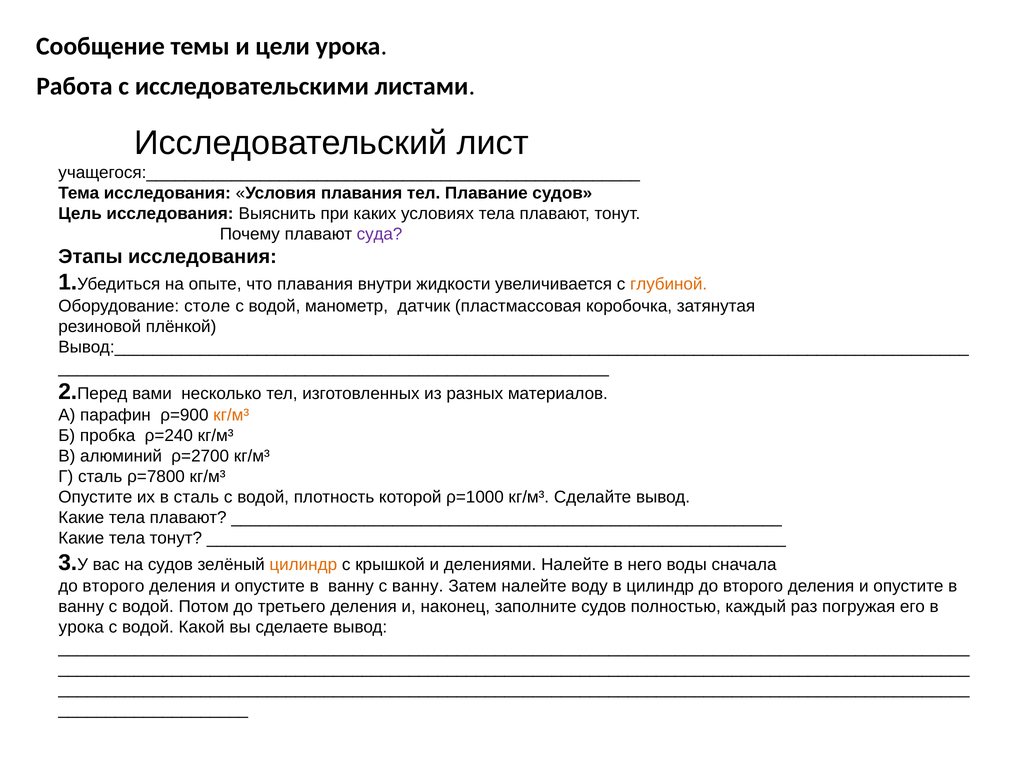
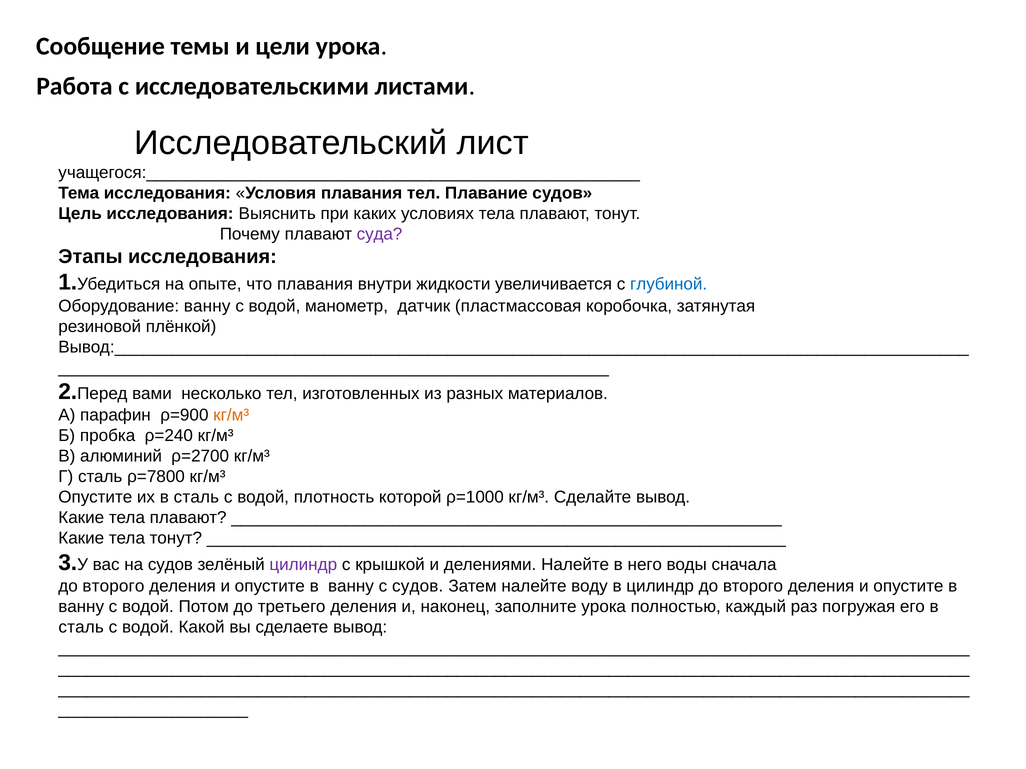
глубиной colour: orange -> blue (669, 285)
Оборудование столе: столе -> ванну (207, 306)
цилиндр colour: orange -> purple (303, 565)
с ванну: ванну -> судов (418, 587)
заполните судов: судов -> урока (604, 607)
урока: урока -> сталь (81, 628)
